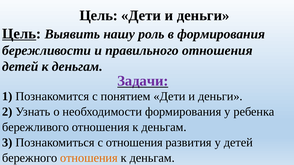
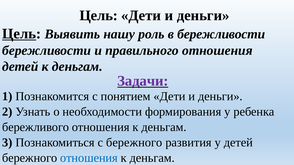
в формирования: формирования -> бережливости (221, 34)
с отношения: отношения -> бережного (134, 143)
отношения colour: orange -> blue (89, 158)
